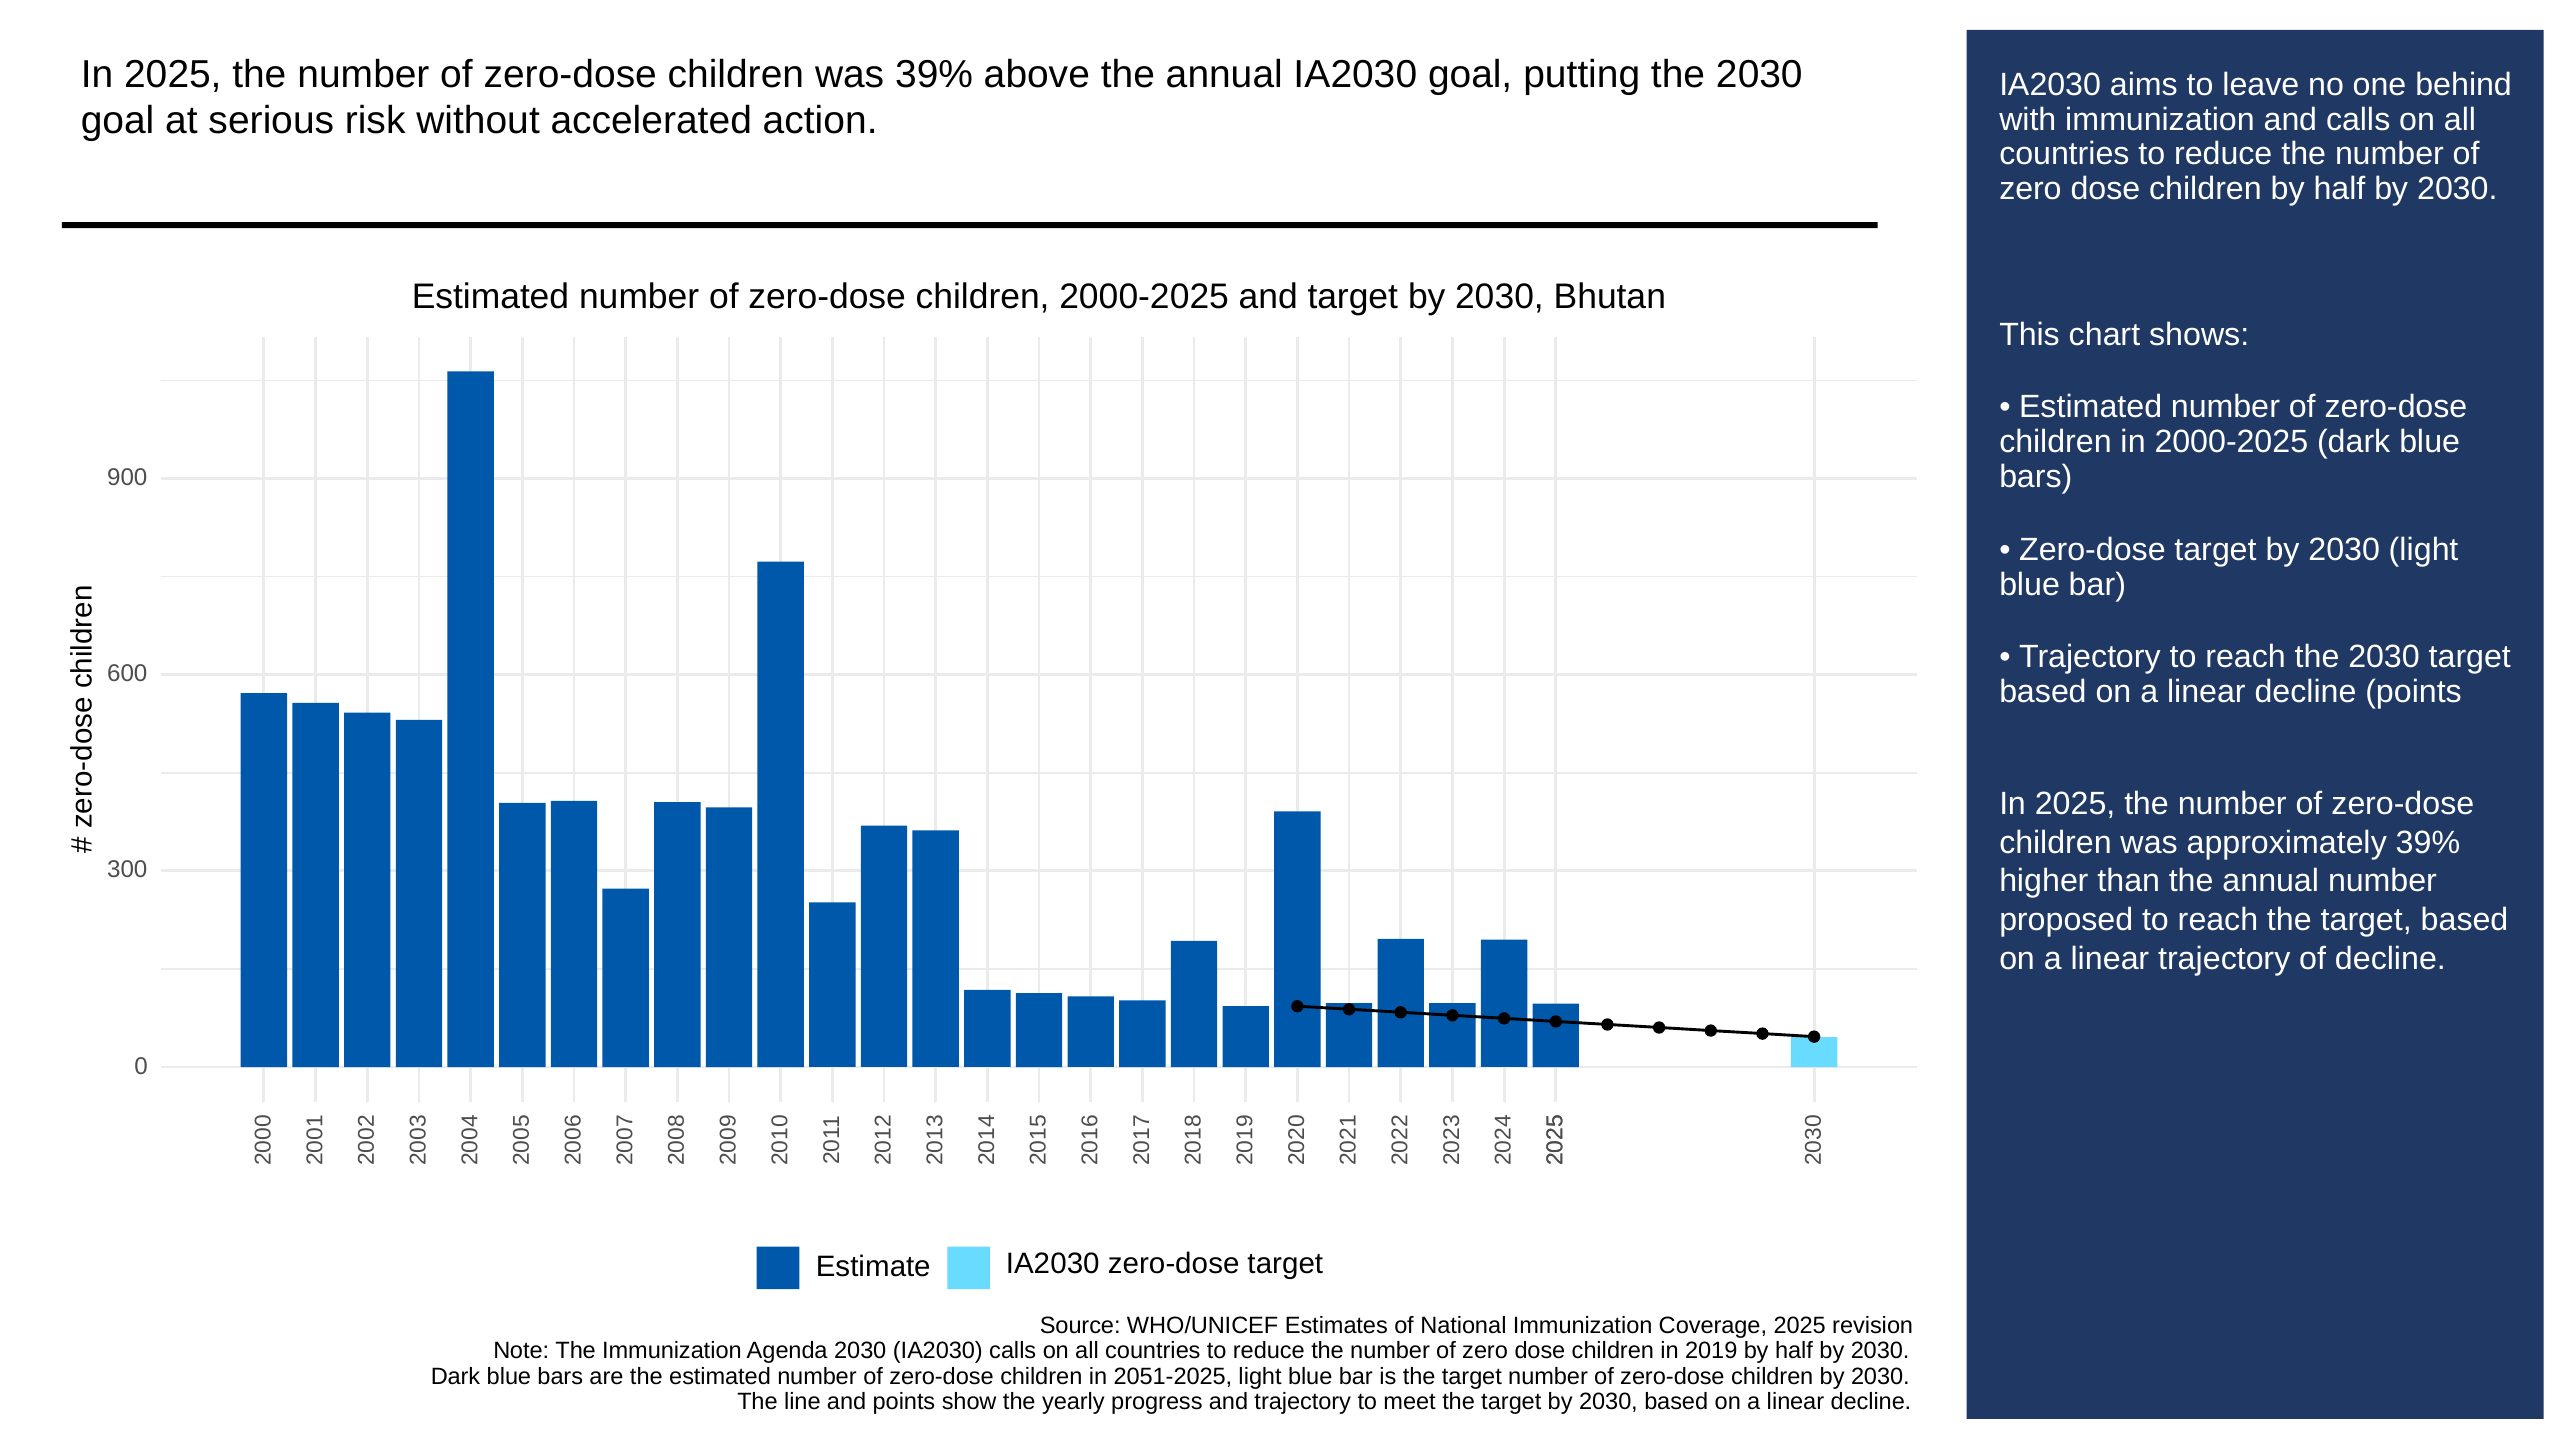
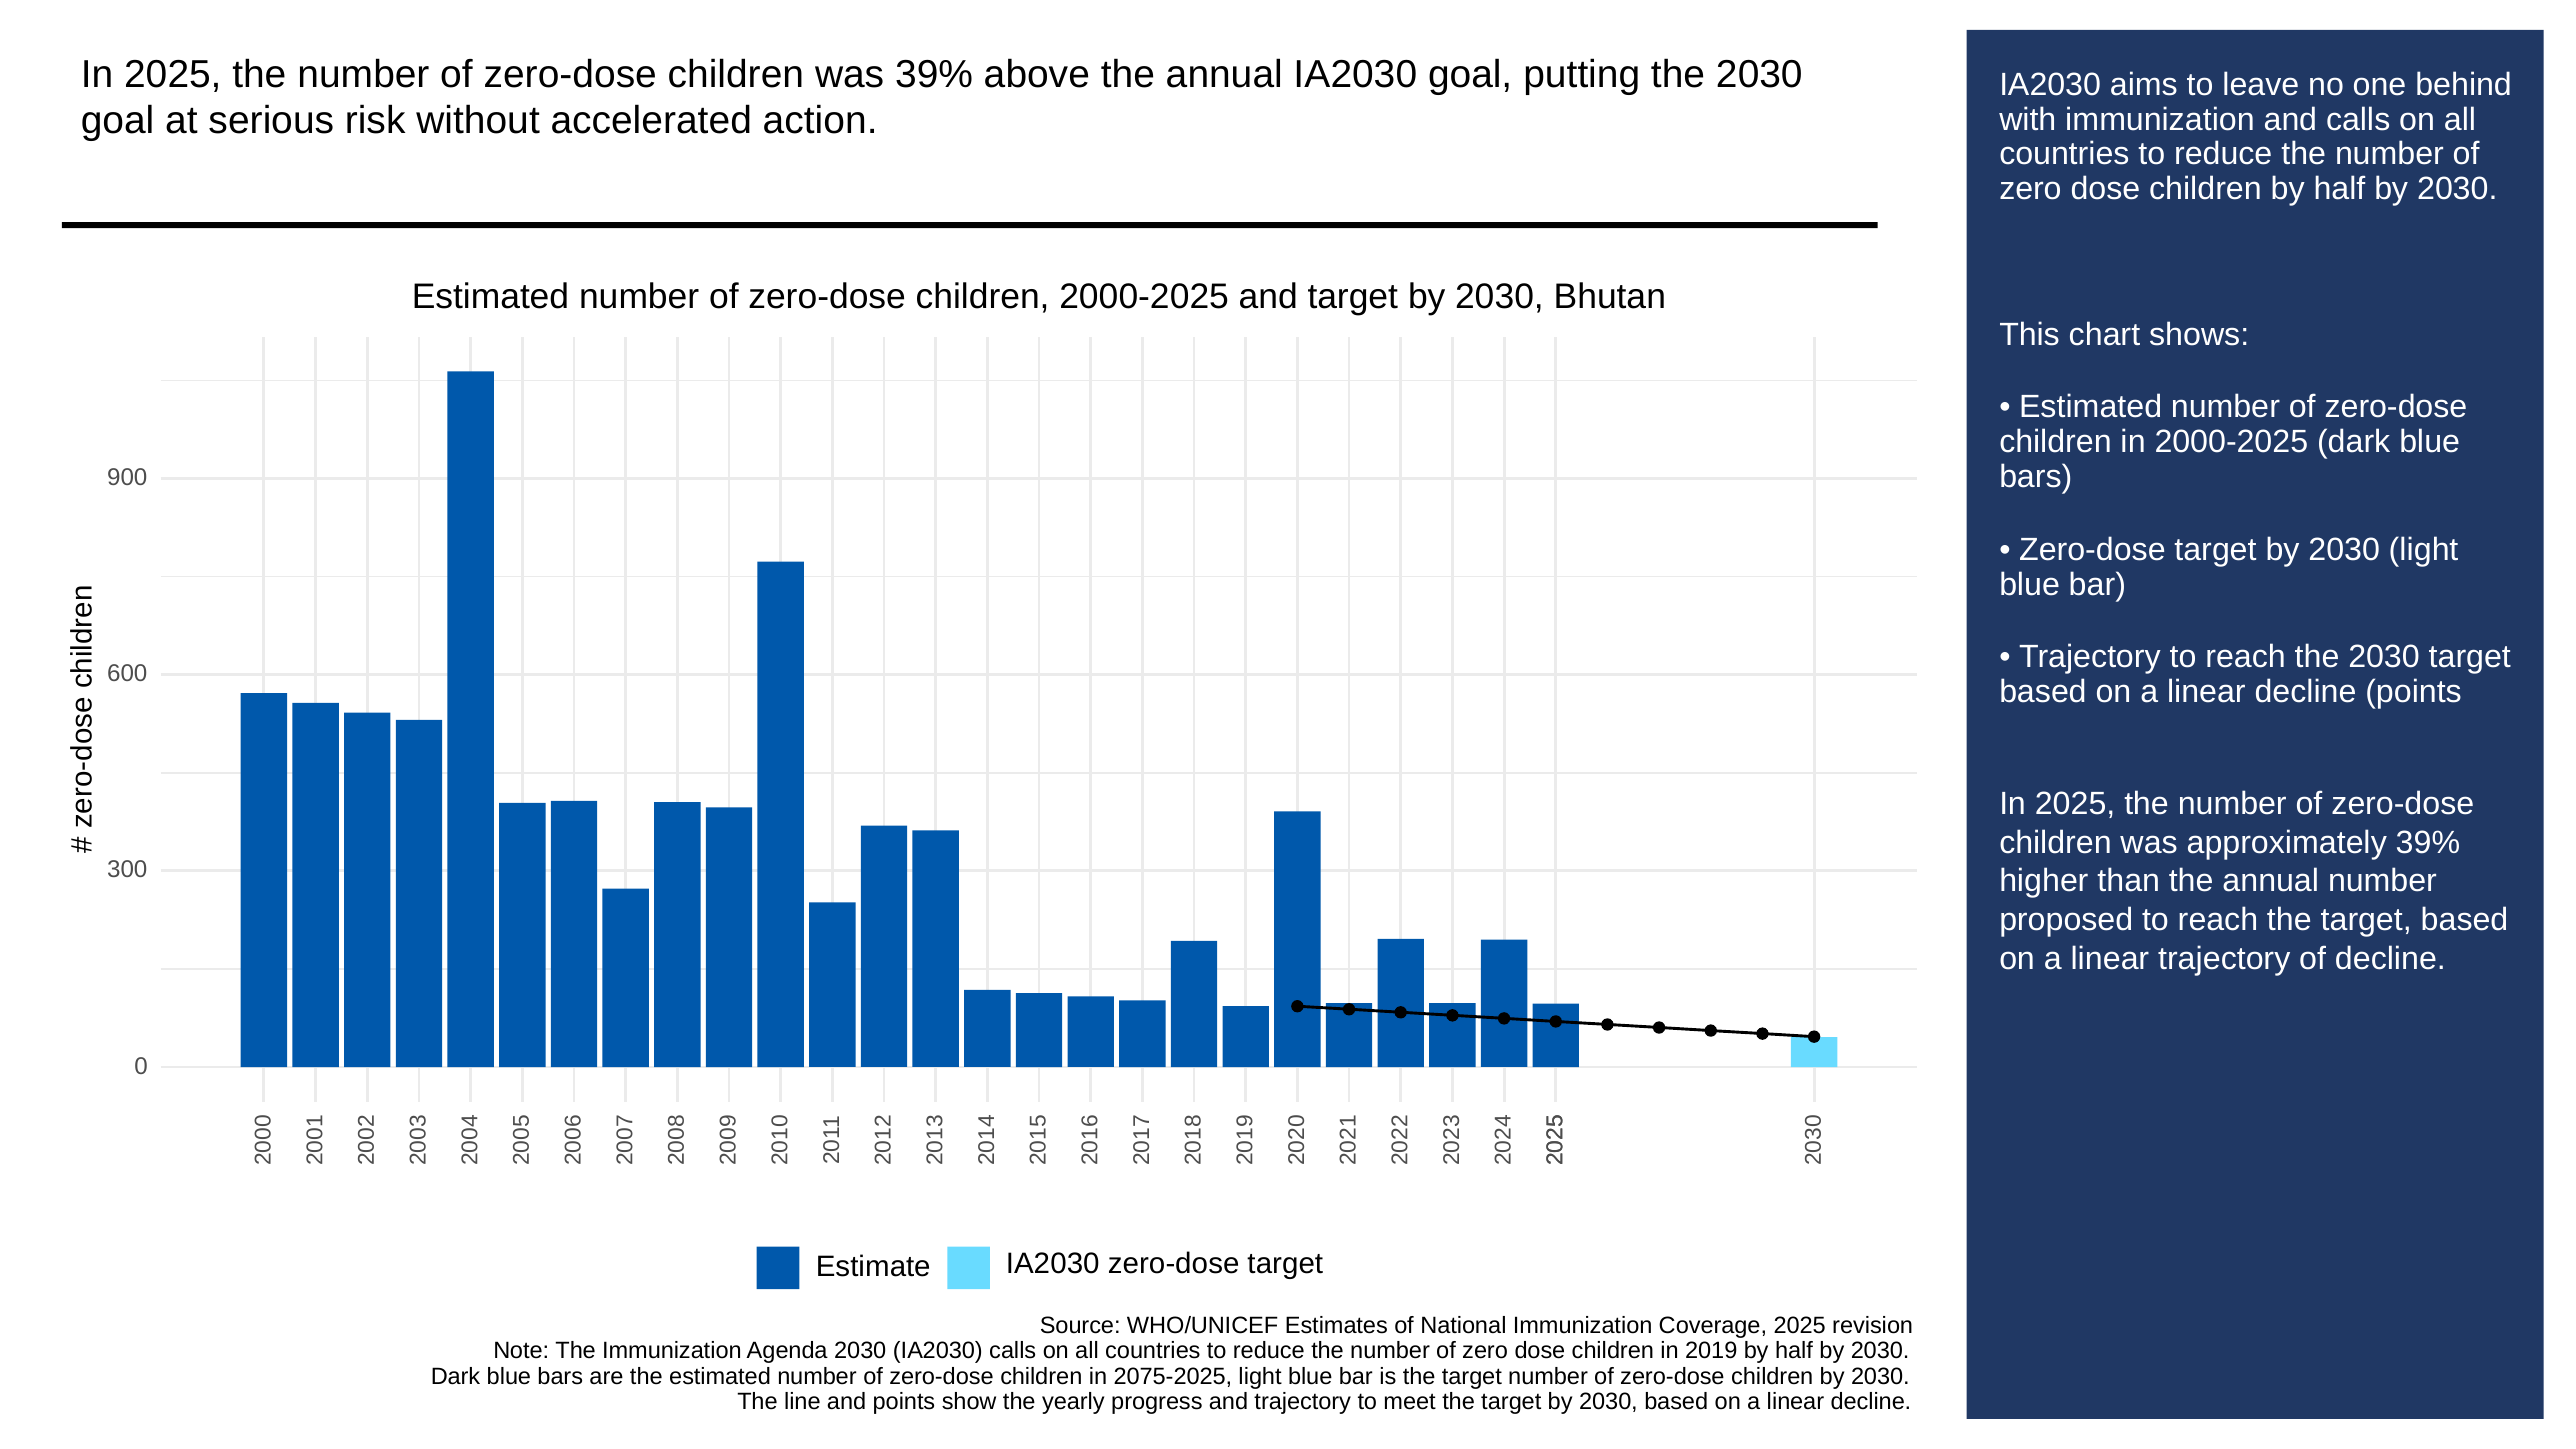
2051-2025: 2051-2025 -> 2075-2025 (1173, 1377)
